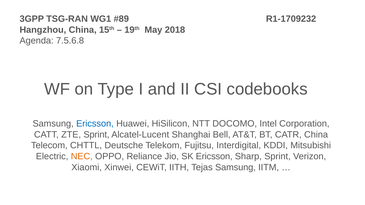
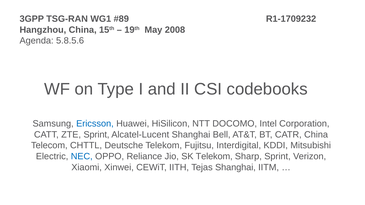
2018: 2018 -> 2008 (175, 30)
7.5.6.8: 7.5.6.8 -> 5.8.5.6 (70, 41)
NEC colour: orange -> blue (82, 157)
SK Ericsson: Ericsson -> Telekom (214, 157)
Tejas Samsung: Samsung -> Shanghai (235, 168)
